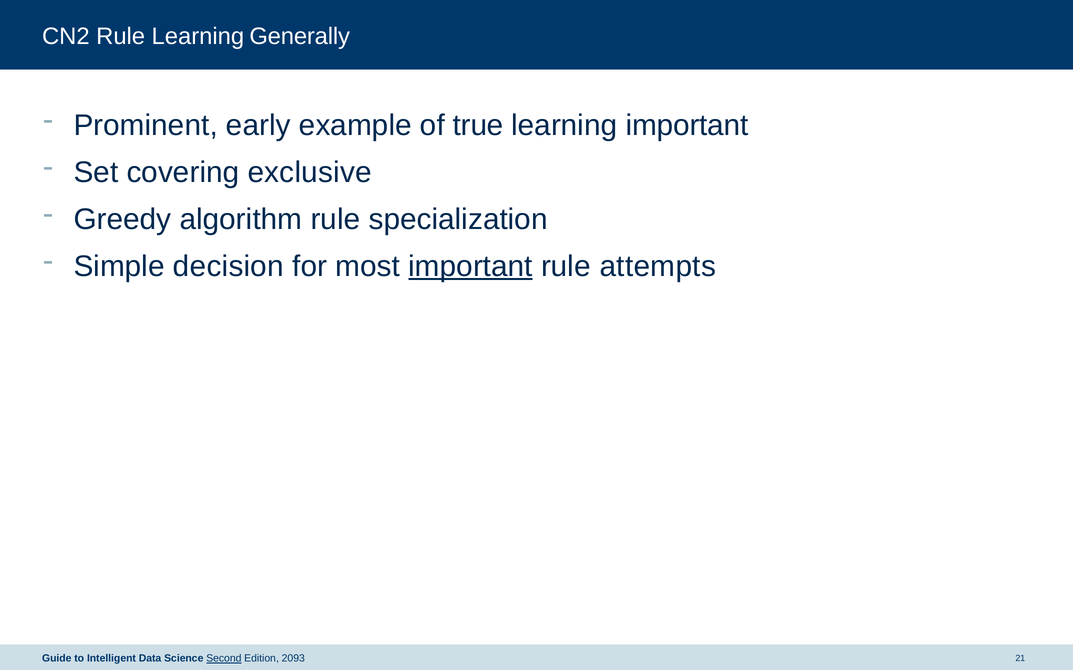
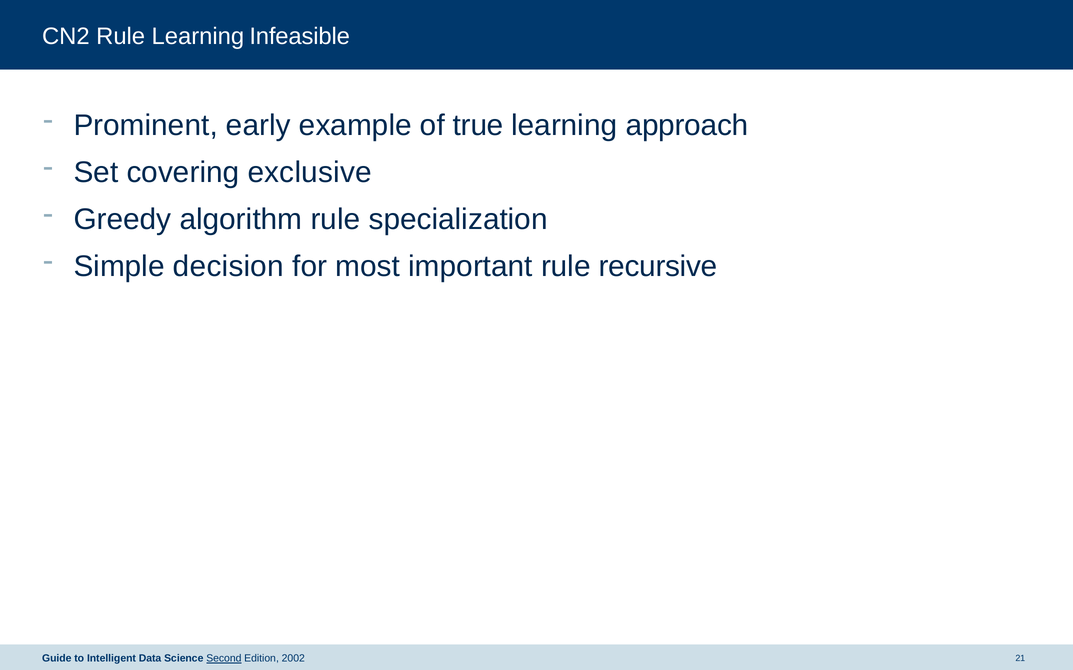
Generally: Generally -> Infeasible (300, 36)
learning important: important -> approach (687, 126)
important underline: present -> none (471, 267)
attempts: attempts -> recursive (658, 267)
2093: 2093 -> 2002 (293, 659)
